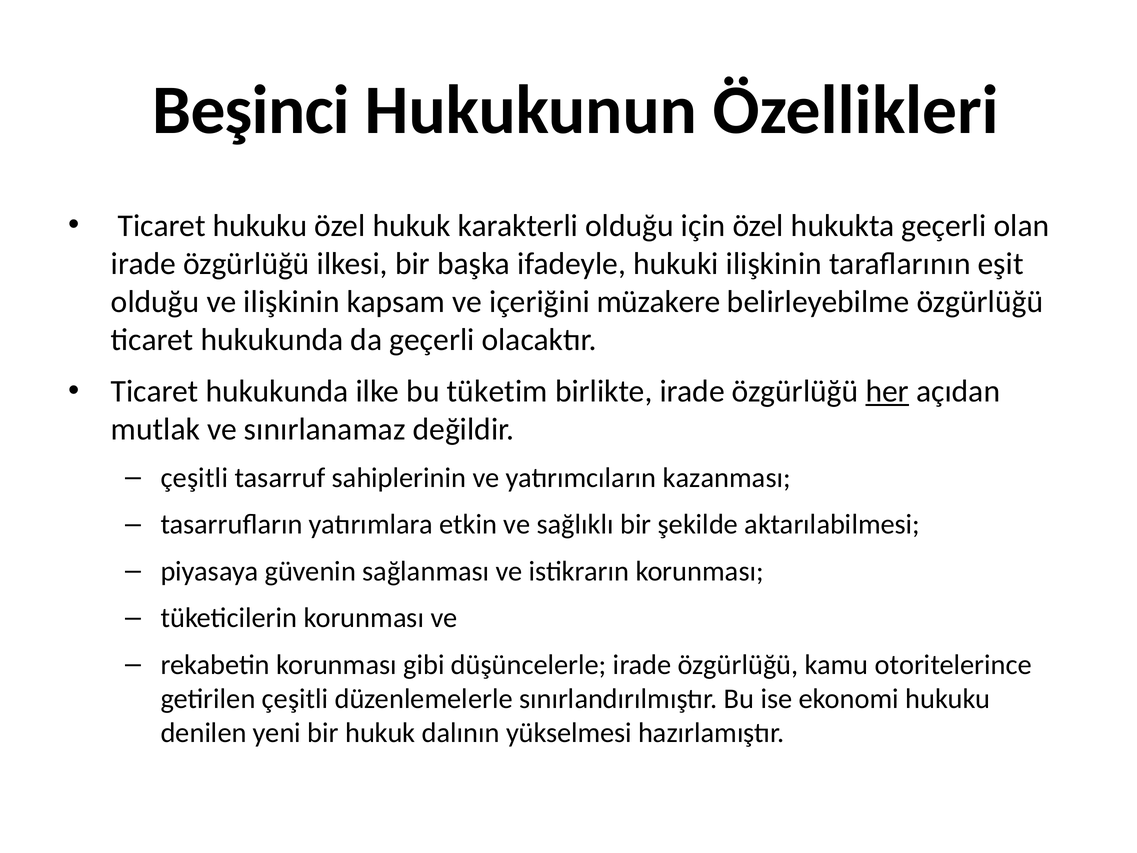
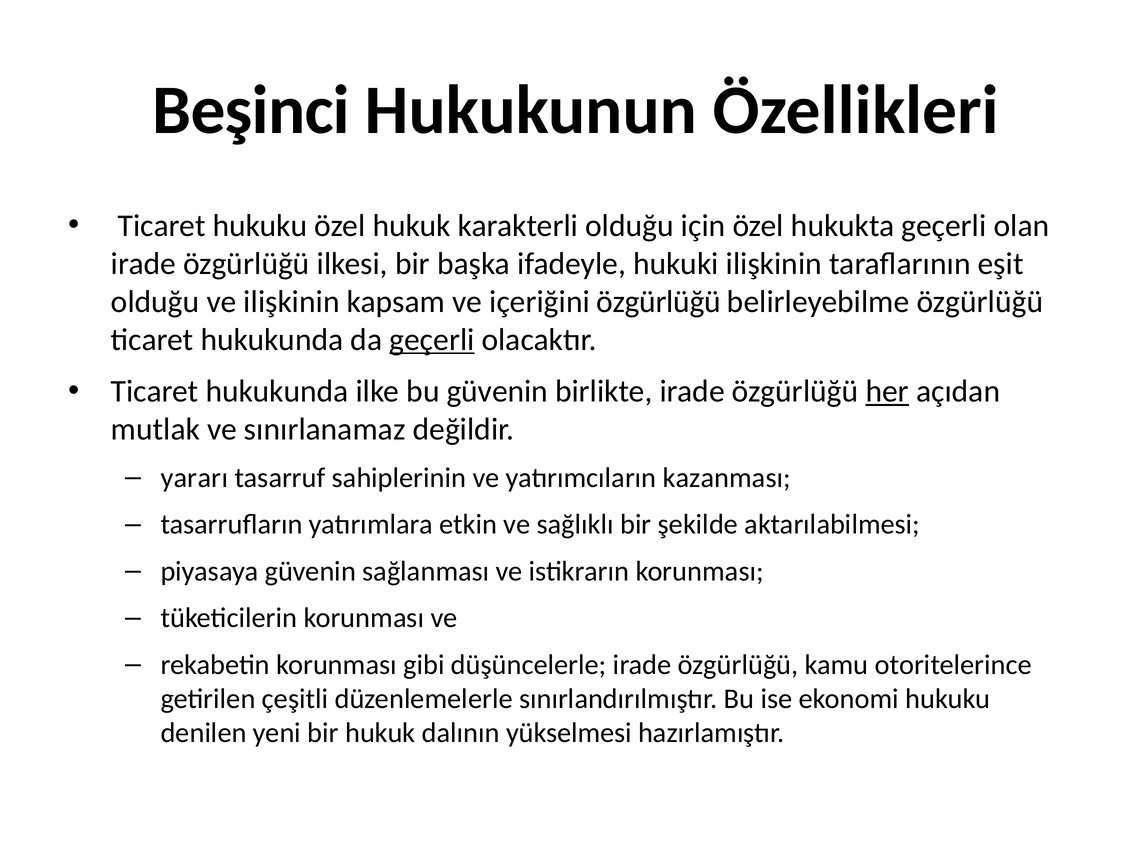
içeriğini müzakere: müzakere -> özgürlüğü (659, 302)
geçerli underline: none -> present (432, 340)
bu tüketim: tüketim -> güvenin (497, 391)
çeşitli: çeşitli -> yararı (194, 478)
